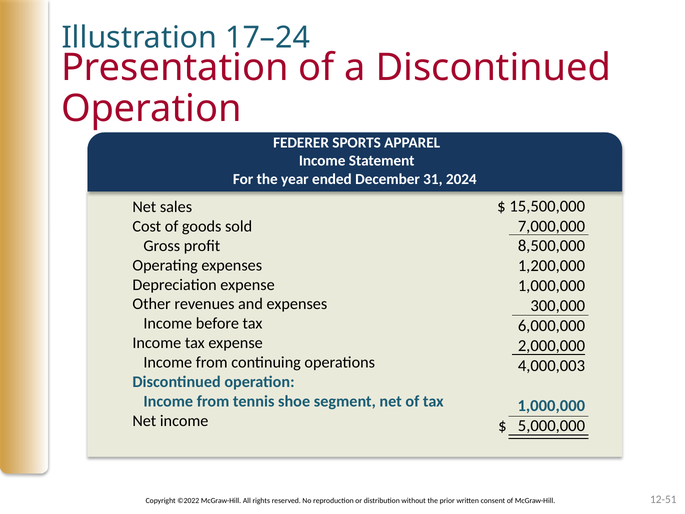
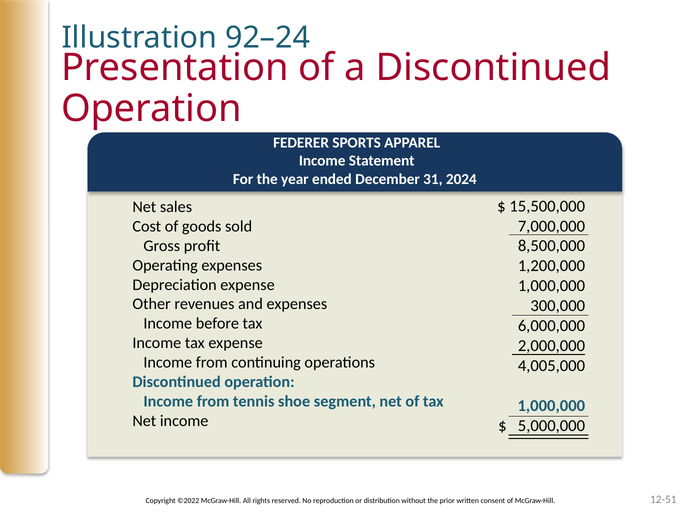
17–24: 17–24 -> 92–24 (268, 38)
4,000,003: 4,000,003 -> 4,005,000 (551, 366)
